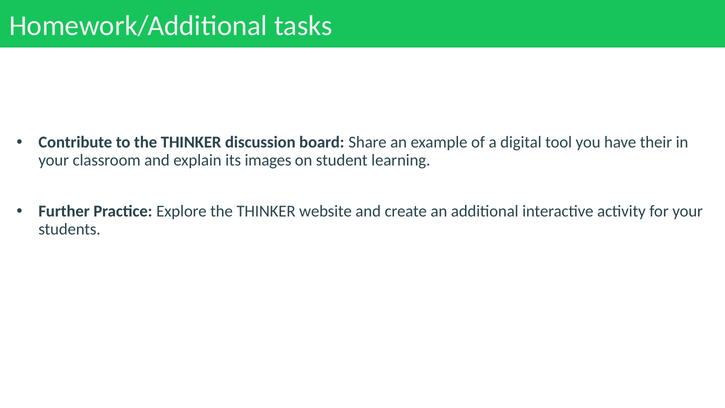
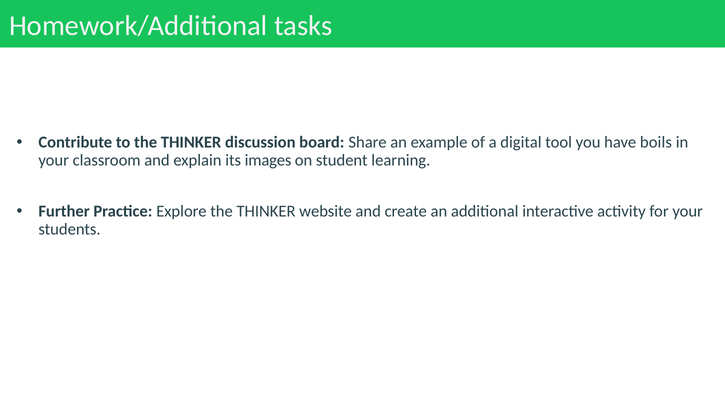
their: their -> boils (656, 142)
